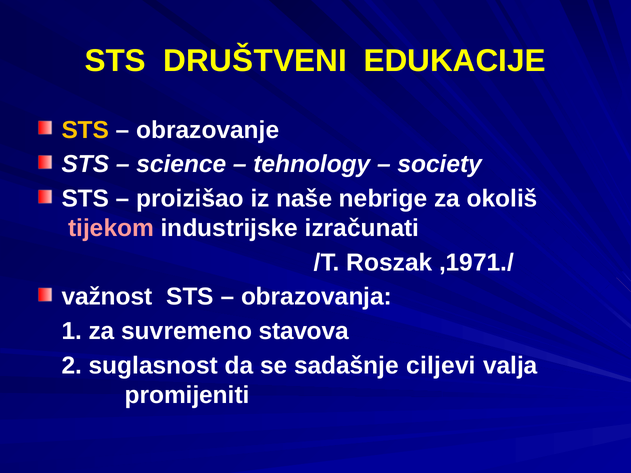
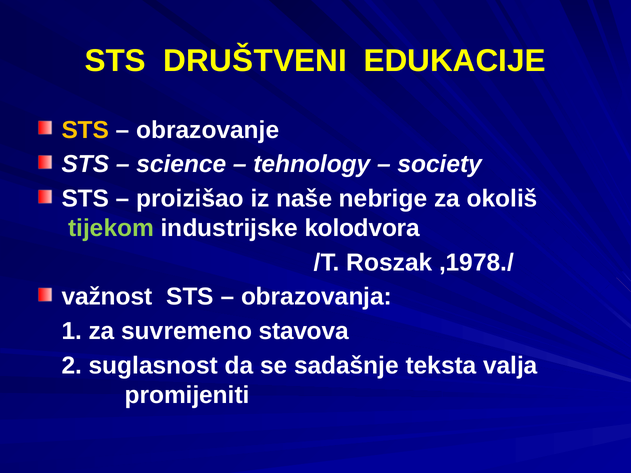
tijekom colour: pink -> light green (111, 228)
izračunati: izračunati -> kolodvora (362, 228)
,1971./: ,1971./ -> ,1978./ (476, 263)
ciljevi: ciljevi -> teksta (441, 366)
